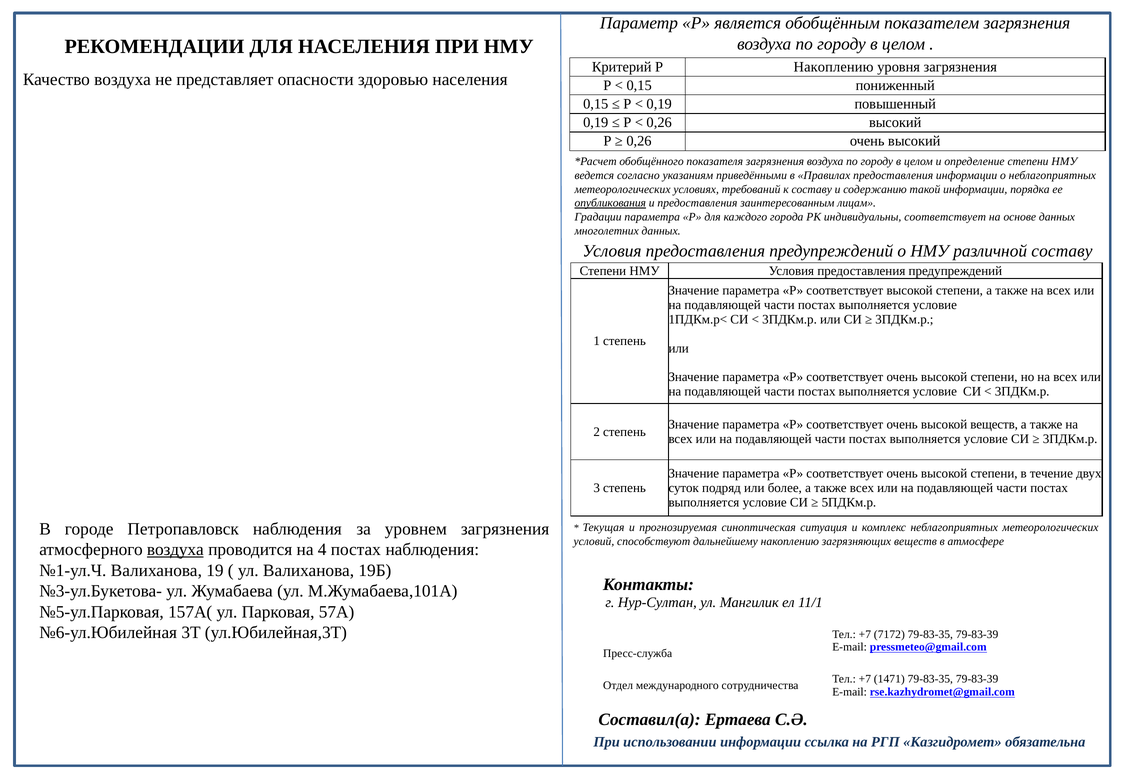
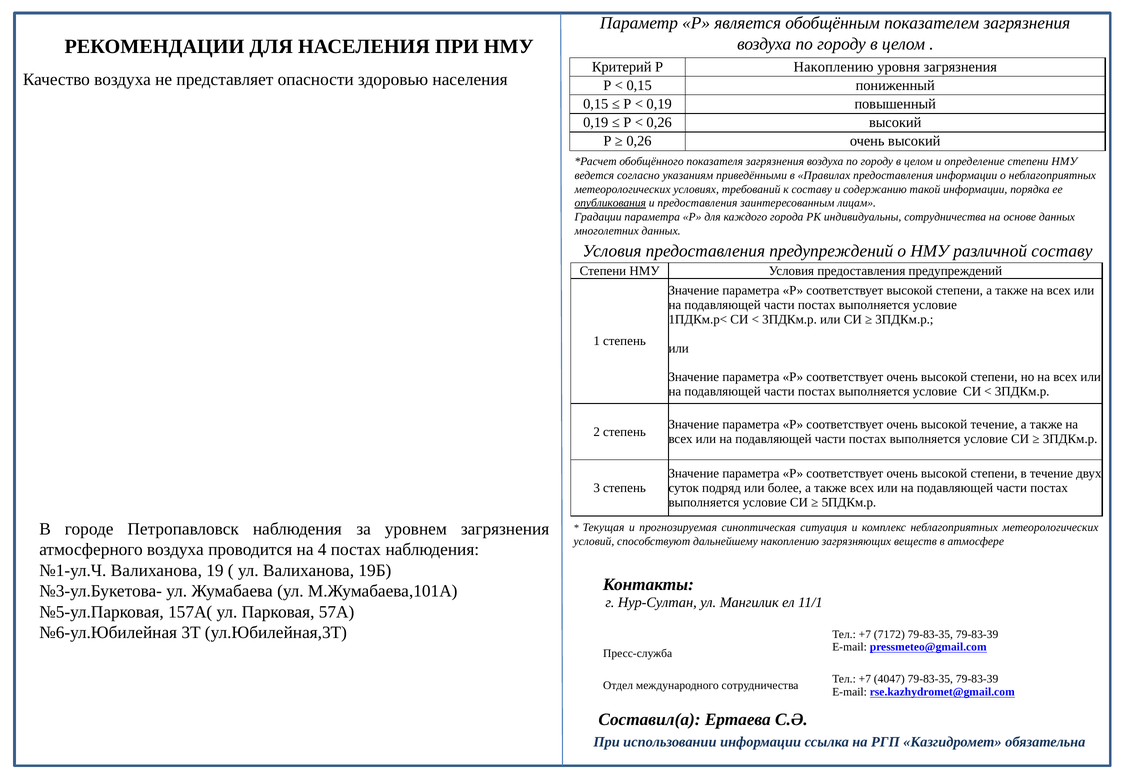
индивидуальны соответствует: соответствует -> сотрудничества (945, 217)
высокой веществ: веществ -> течение (994, 424)
воздуха underline: present -> none (175, 549)
1471: 1471 -> 4047 (889, 679)
